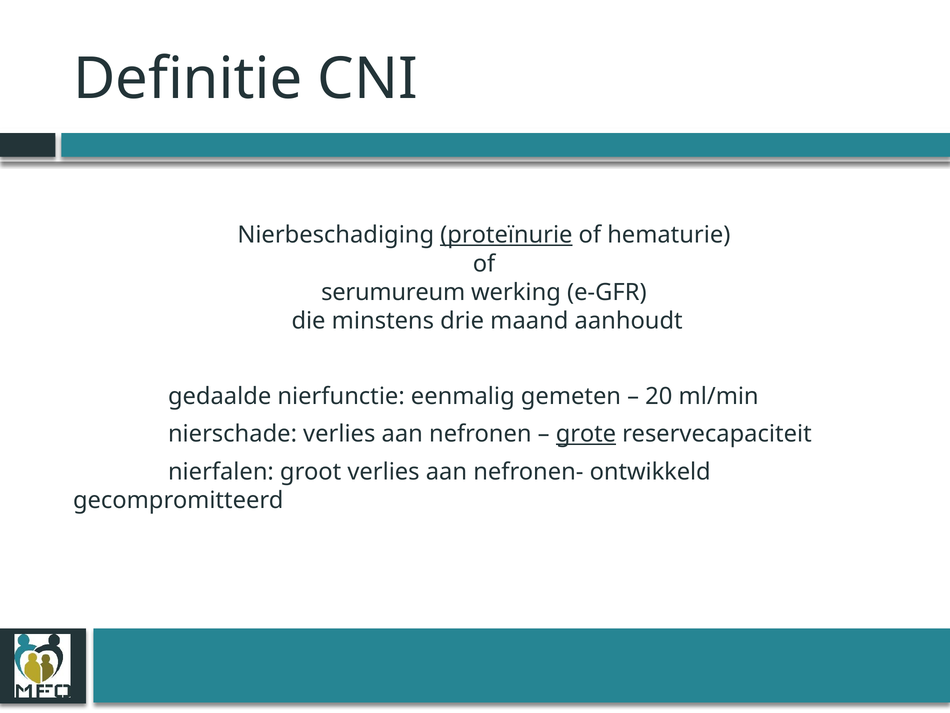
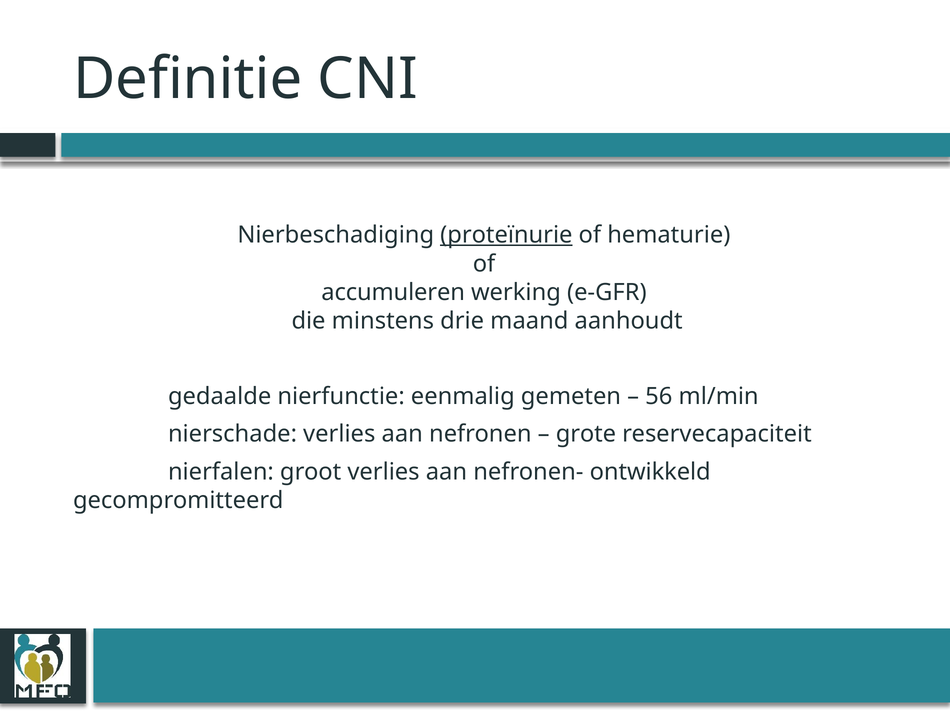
serumureum: serumureum -> accumuleren (393, 292)
20: 20 -> 56 (659, 396)
grote underline: present -> none (586, 434)
